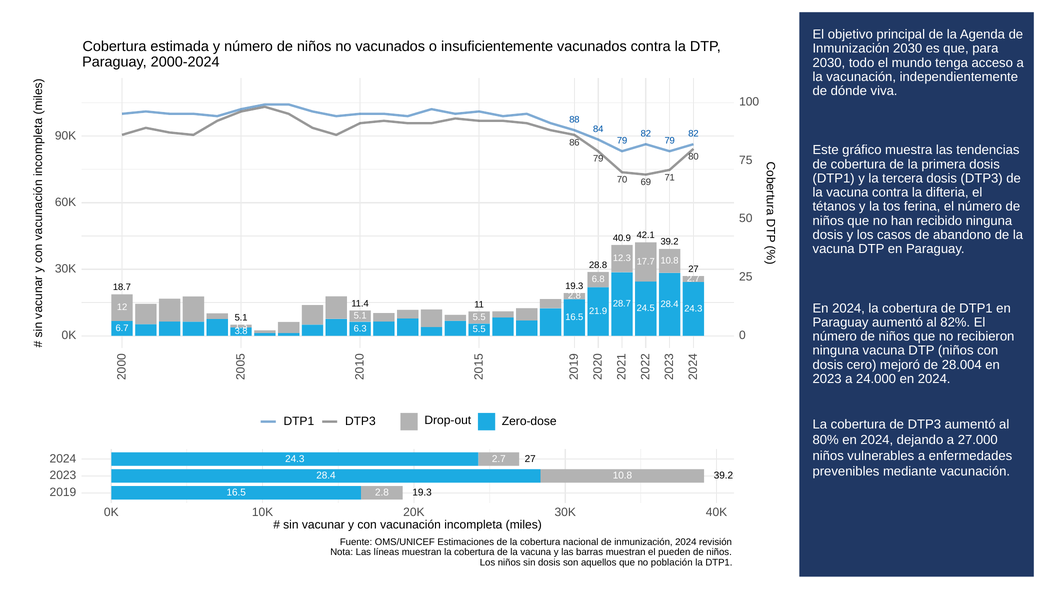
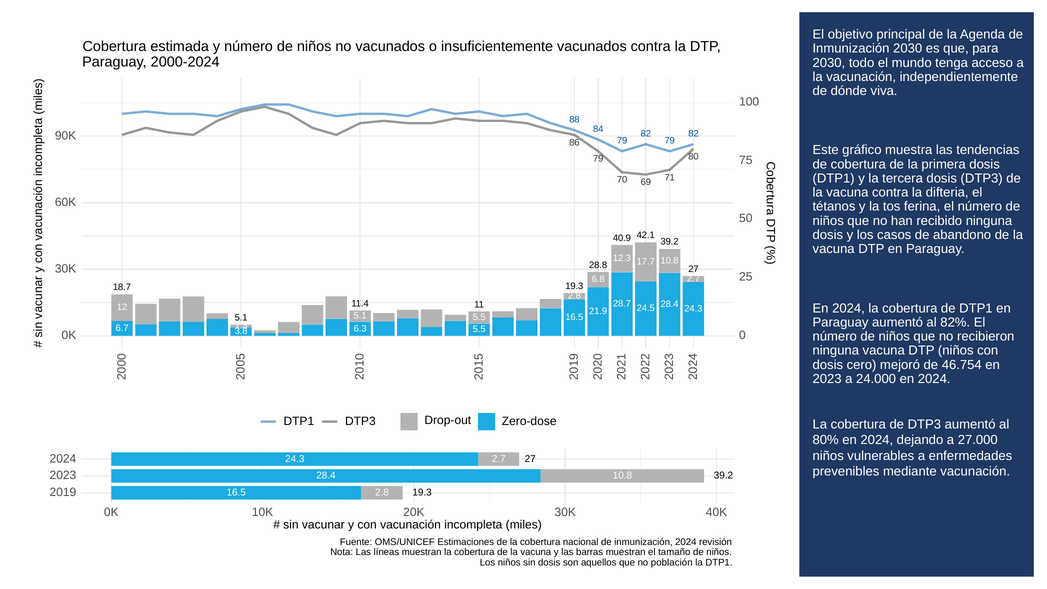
28.004: 28.004 -> 46.754 (962, 365)
pueden: pueden -> tamaño (674, 552)
